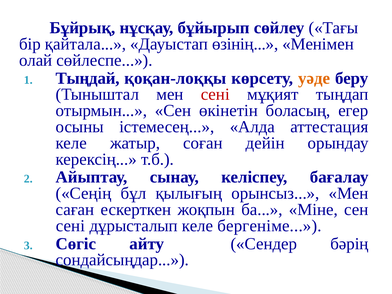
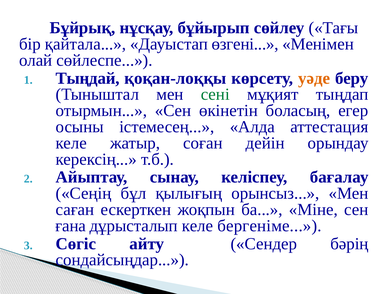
өзінің: өзінің -> өзгені (245, 44)
сені colour: red -> green (215, 94)
сені: сені -> ғана (71, 226)
